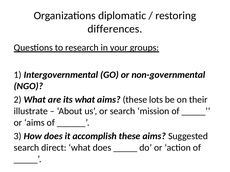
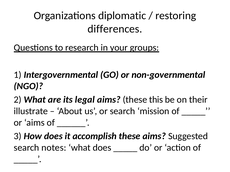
its what: what -> legal (85, 100)
lots: lots -> this (156, 100)
direct: direct -> notes (54, 148)
